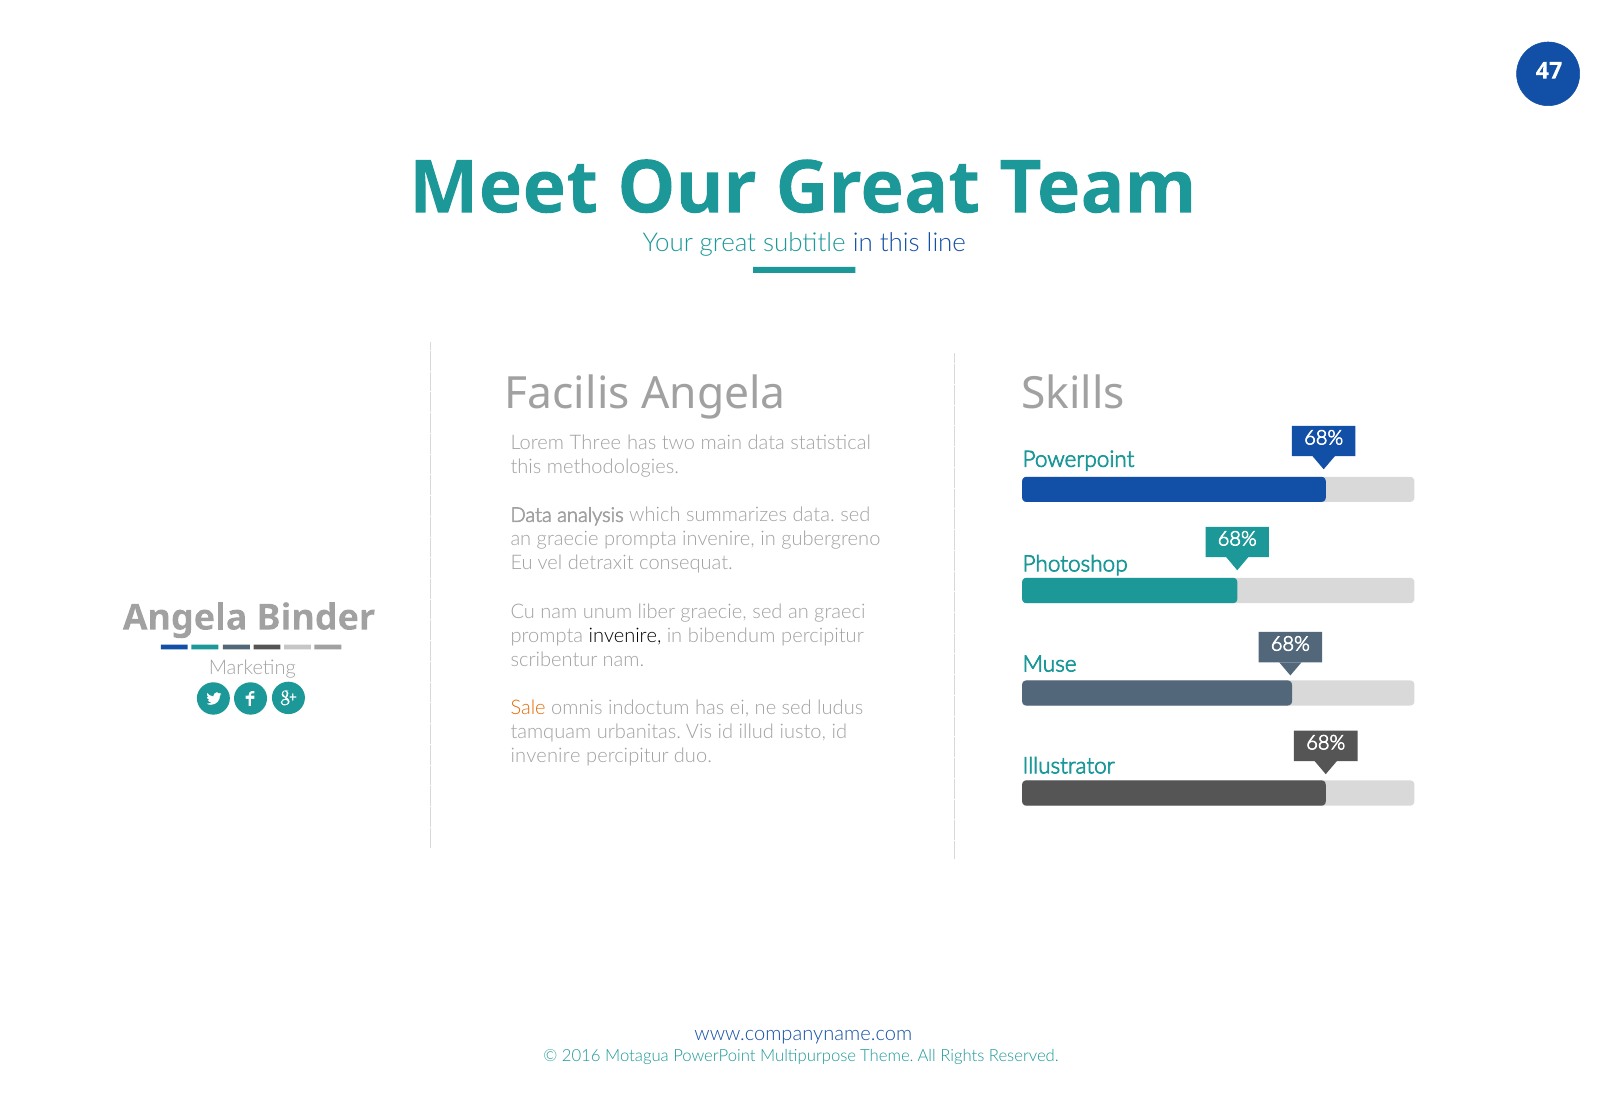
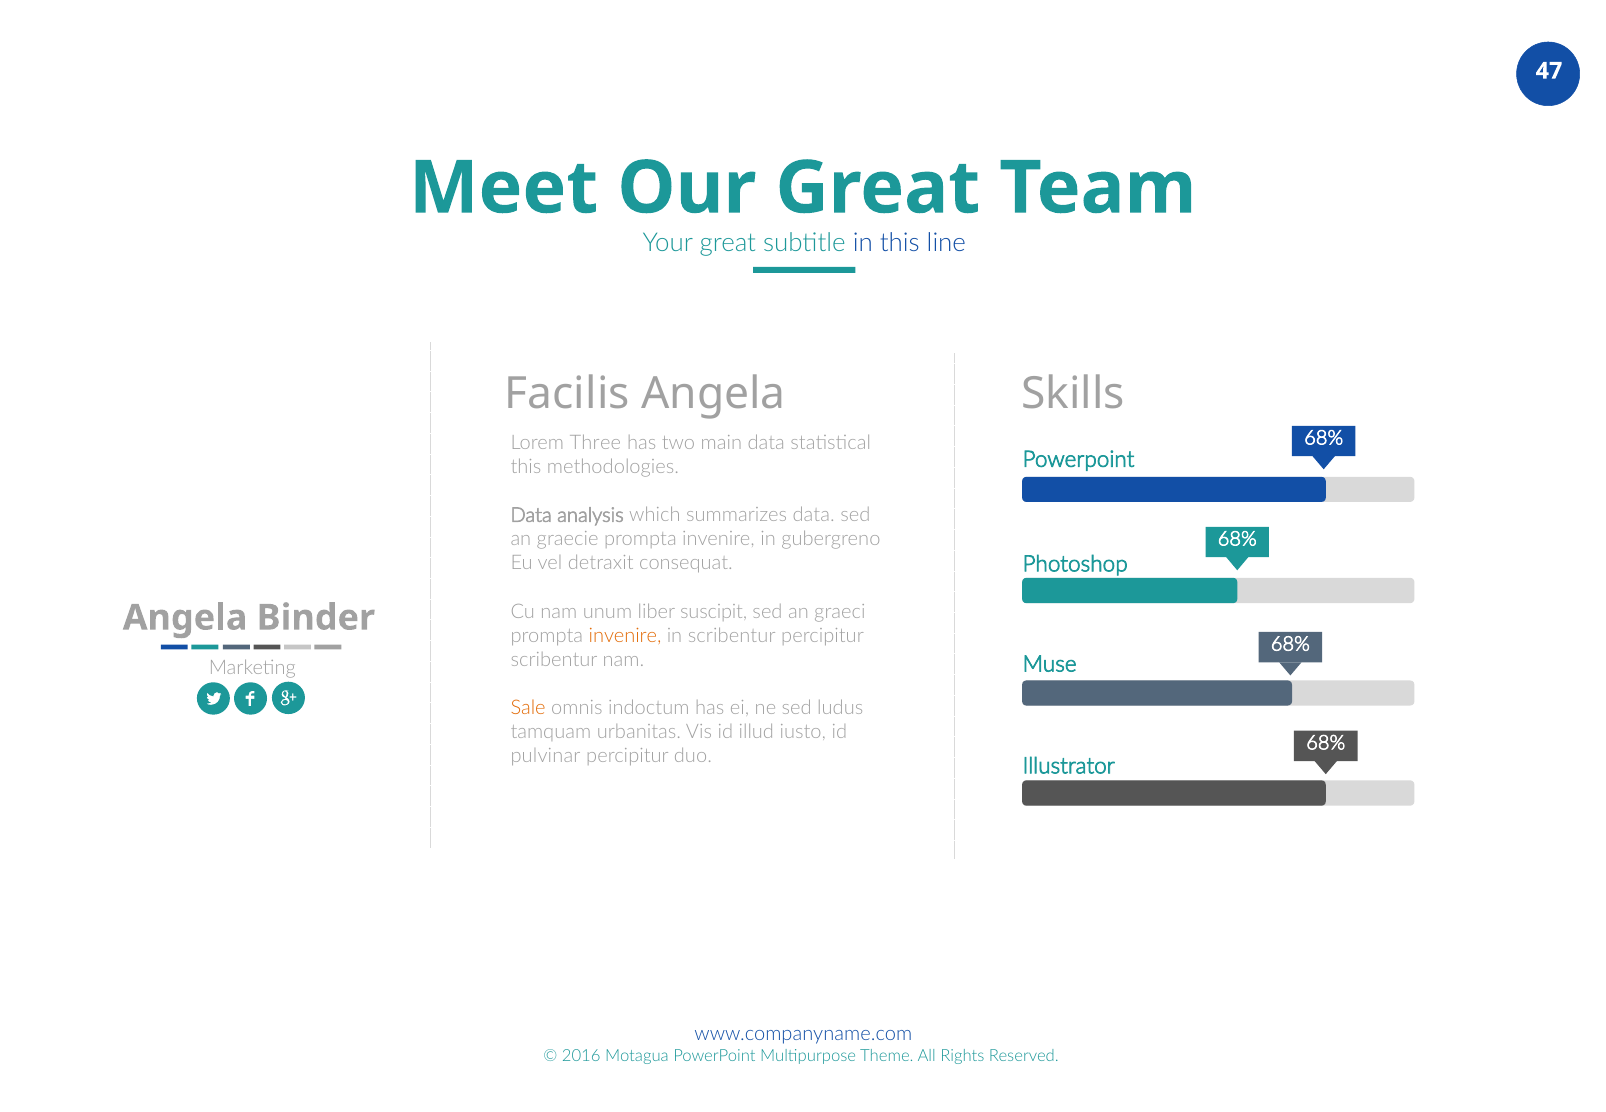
liber graecie: graecie -> suscipit (714, 611)
invenire colour: black -> orange (625, 636)
in bibendum: bibendum -> scribentur (732, 636)
invenire: invenire -> pulvinar (546, 756)
